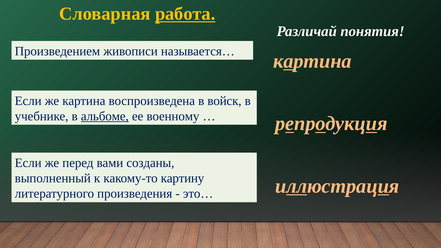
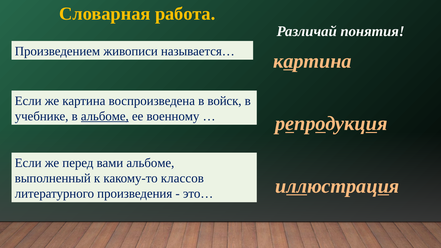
работа underline: present -> none (185, 14)
вами созданы: созданы -> альбоме (150, 163)
картину: картину -> классов (182, 178)
